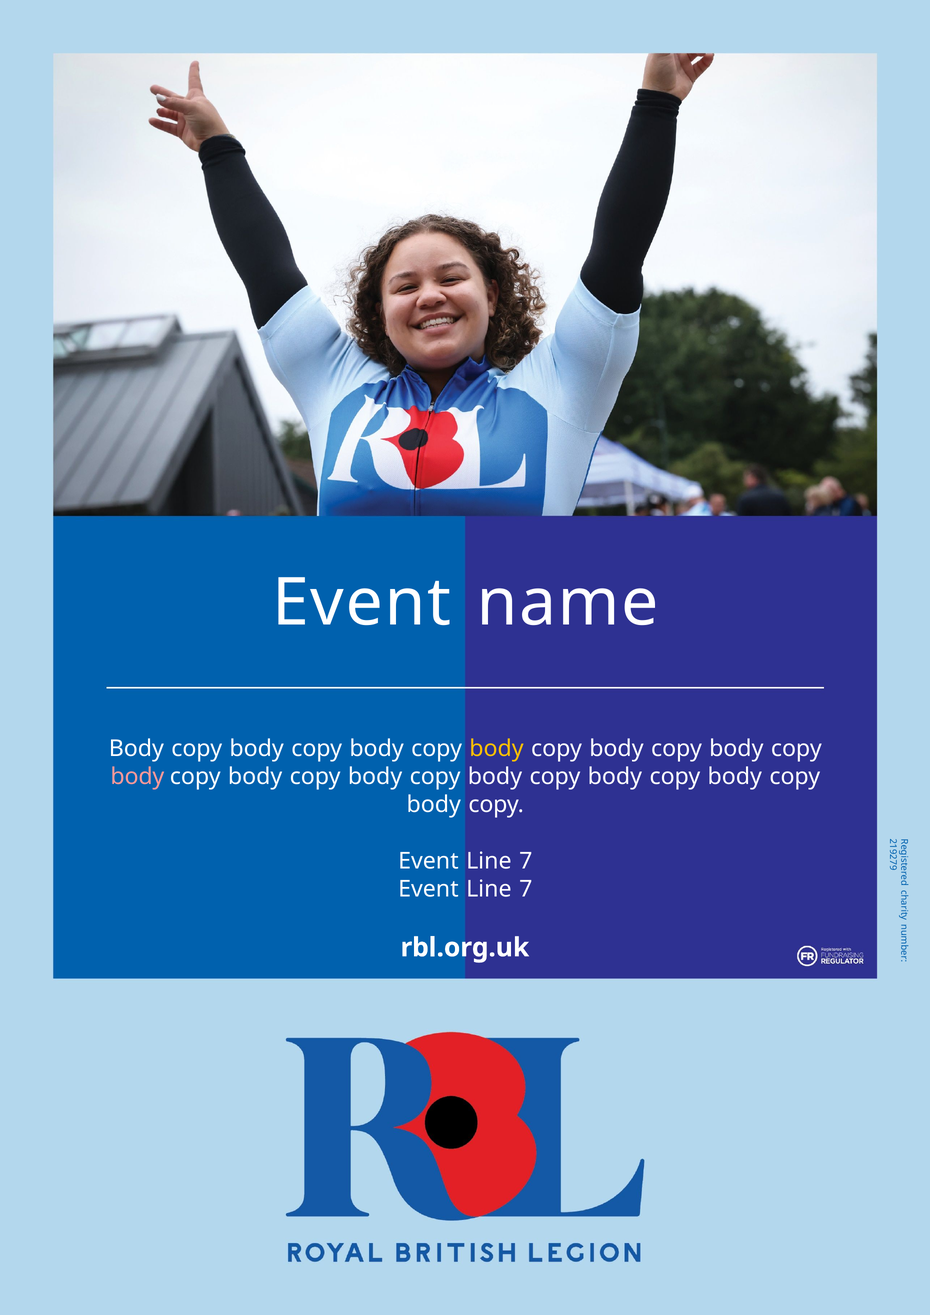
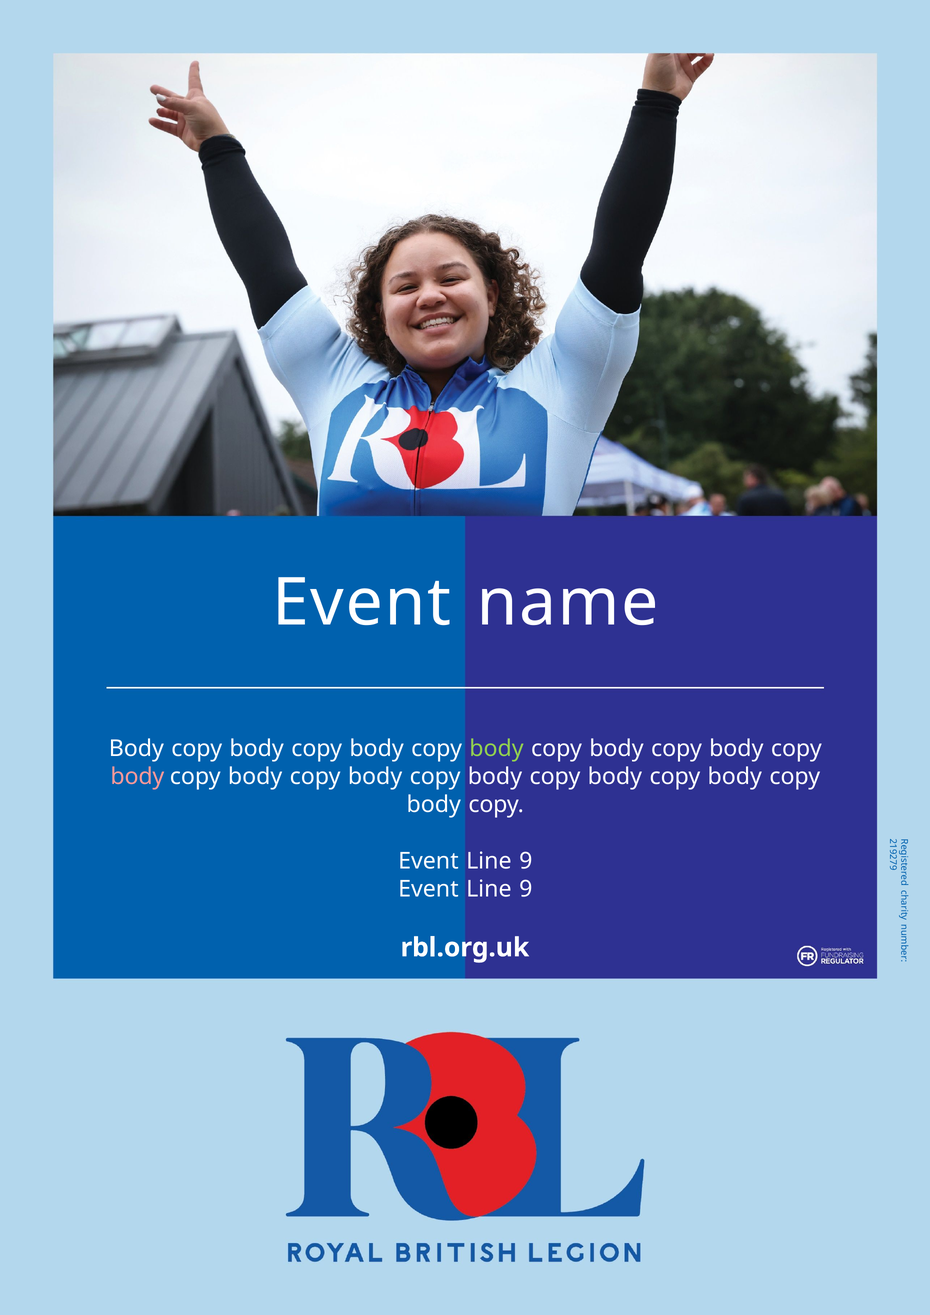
body colour: yellow -> light green (496, 749)
7: 7 -> 9 (526, 861)
7: 7 -> 9 (526, 890)
